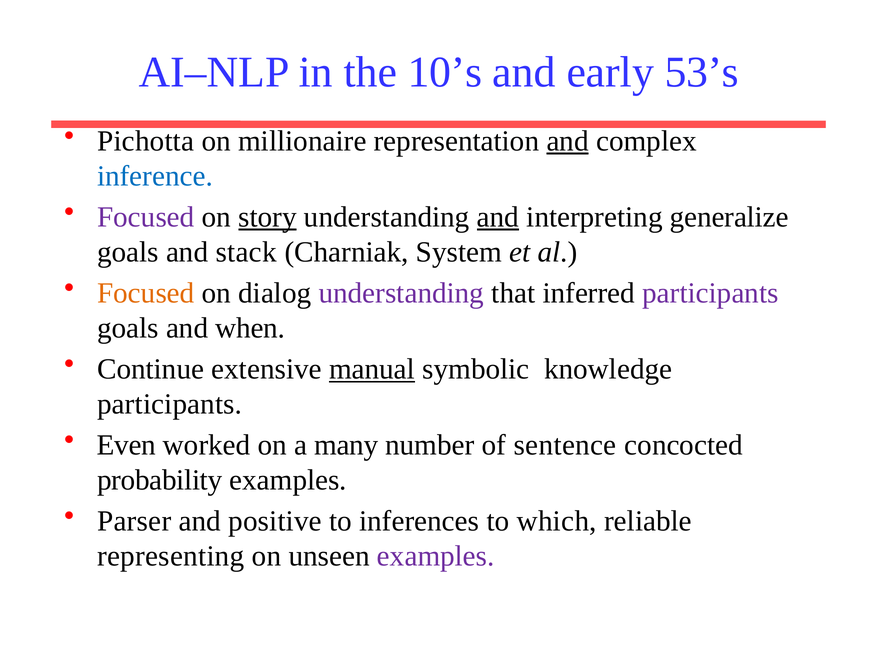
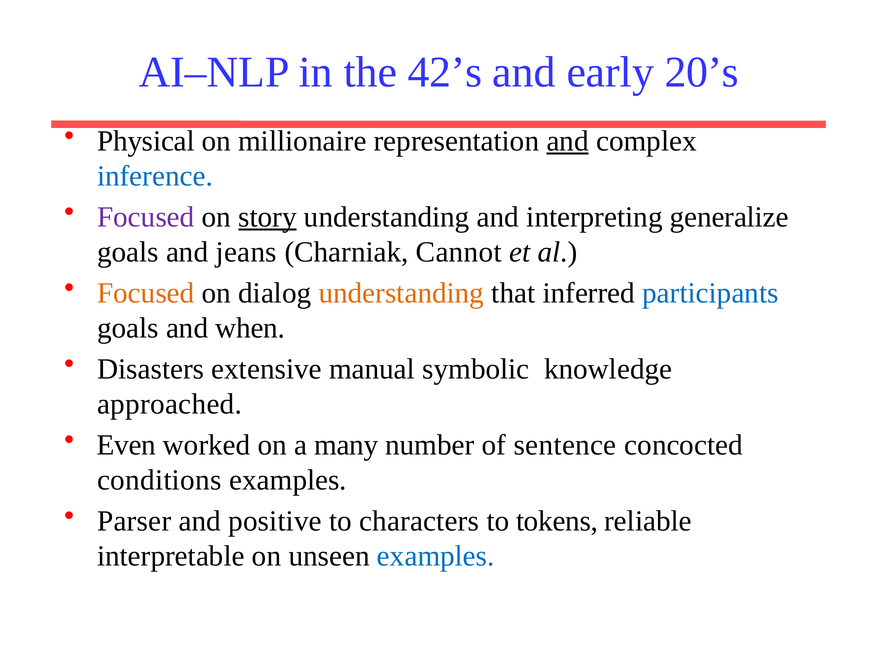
10’s: 10’s -> 42’s (445, 72)
53’s: 53’s -> 20’s (702, 72)
Pichotta: Pichotta -> Physical (146, 141)
and underline: present -> none (498, 217)
stack: stack -> jeans (246, 252)
System: System -> Cannot (459, 252)
understanding colour: purple -> orange (401, 293)
participants colour: purple -> blue (710, 293)
Continue: Continue -> Disasters (151, 369)
manual underline: present -> none (372, 369)
participants: participants -> approached (170, 404)
probability: probability -> conditions (159, 480)
inferences: inferences -> characters (419, 521)
which: which -> tokens (557, 521)
representing: representing -> interpretable (171, 556)
examples colour: purple -> blue (436, 556)
